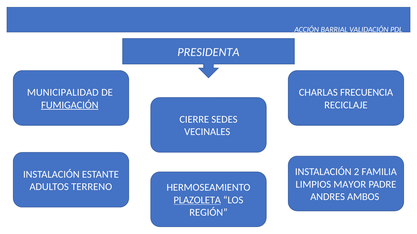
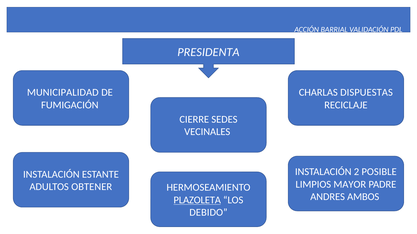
FRECUENCIA: FRECUENCIA -> DISPUESTAS (366, 93)
FUMIGACIÓN underline: present -> none (70, 105)
FAMILIA: FAMILIA -> POSIBLE (379, 172)
TERRENO: TERRENO -> OBTENER (92, 187)
REGIÓN: REGIÓN -> DEBIDO (208, 213)
